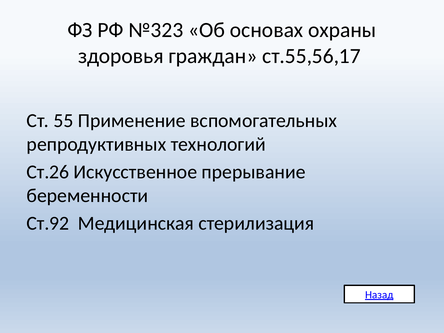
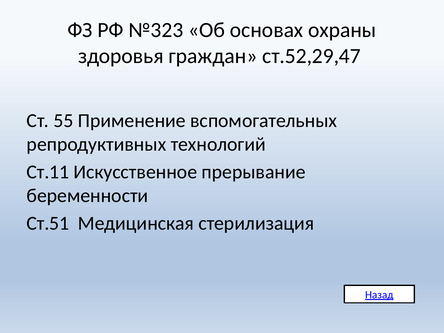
ст.55,56,17: ст.55,56,17 -> ст.52,29,47 (312, 56)
Ст.26: Ст.26 -> Ст.11 (48, 172)
Ст.92: Ст.92 -> Ст.51 (48, 223)
